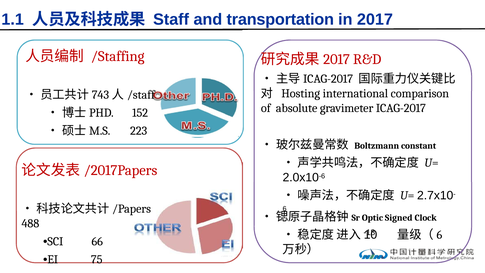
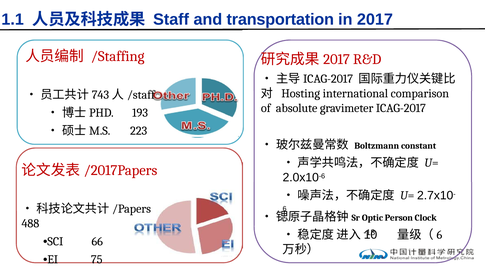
152: 152 -> 193 (140, 113)
Signed: Signed -> Person (399, 218)
